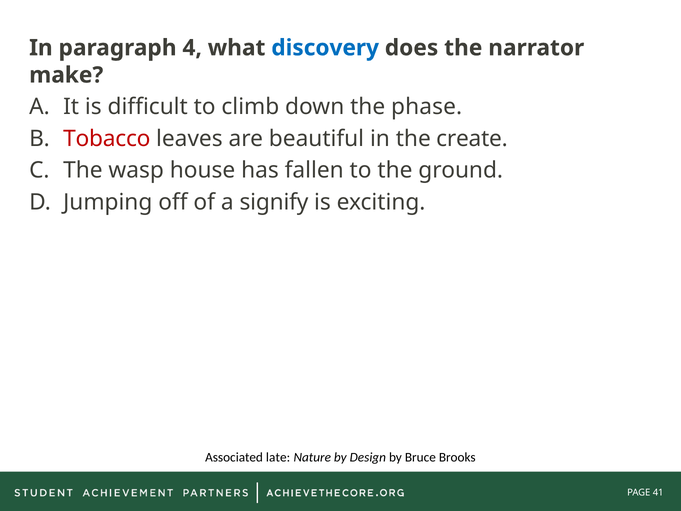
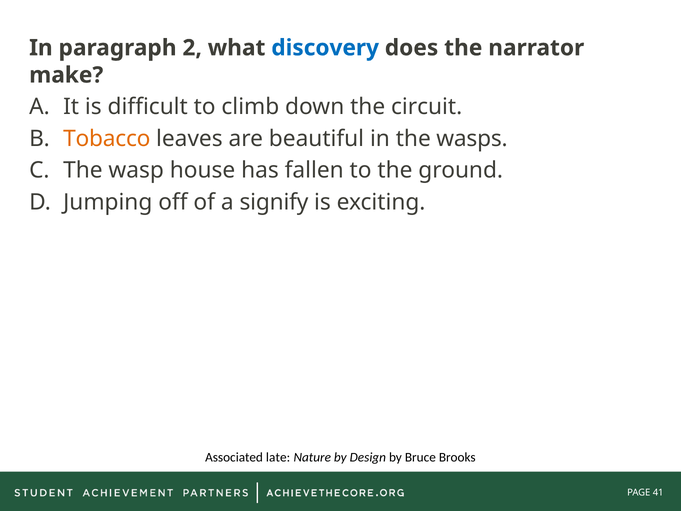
4: 4 -> 2 (192, 48)
phase: phase -> circuit (427, 107)
Tobacco colour: red -> orange (107, 139)
create: create -> wasps (472, 139)
